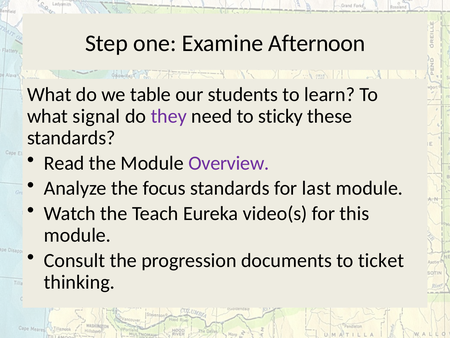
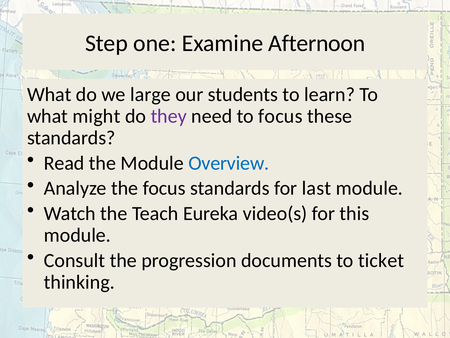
table: table -> large (150, 94)
signal: signal -> might (96, 116)
to sticky: sticky -> focus (280, 116)
Overview colour: purple -> blue (229, 163)
